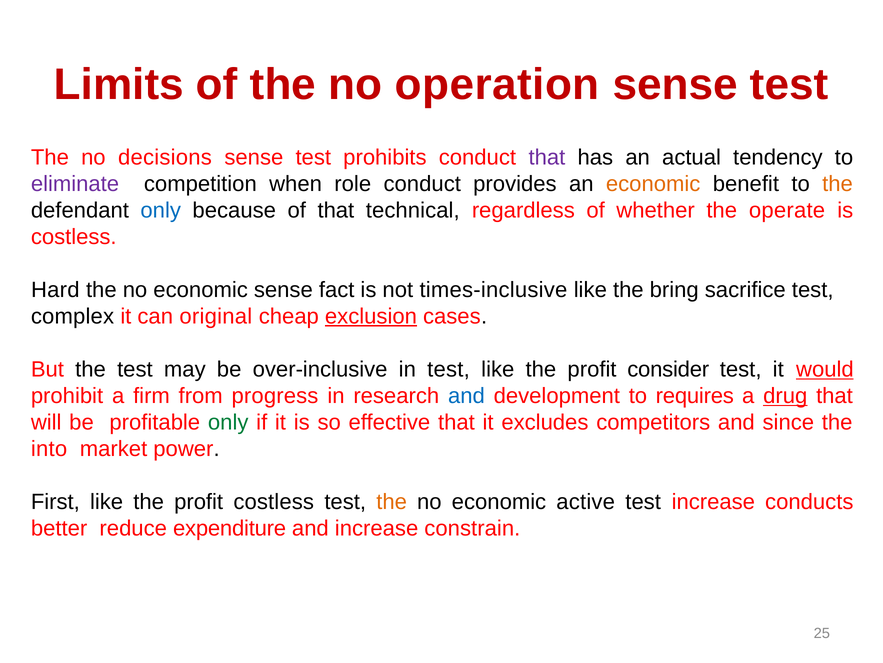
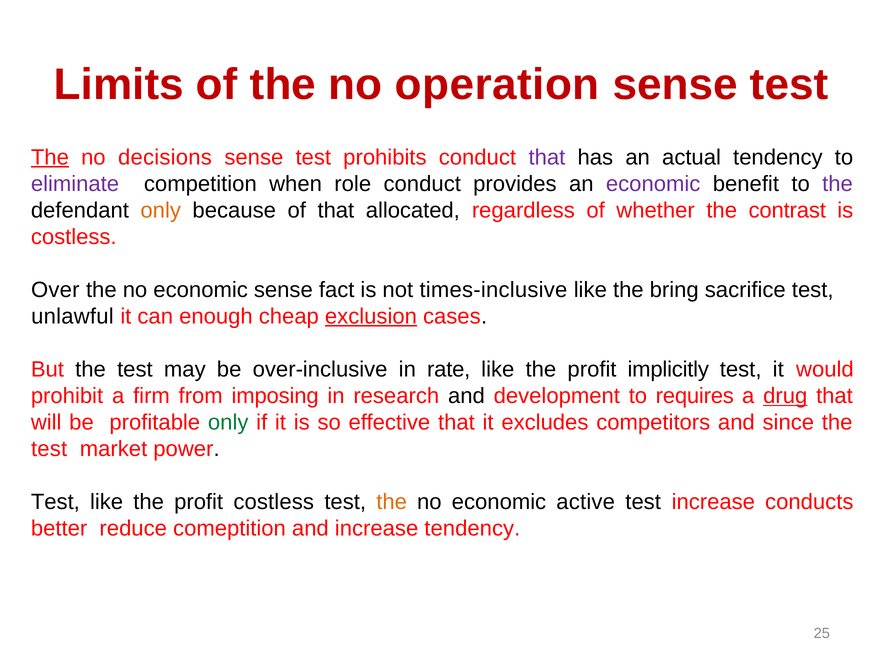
The underline: none -> present (50, 157)
economic colour: orange -> purple (653, 184)
the colour: orange -> purple (838, 184)
only colour: blue -> orange (161, 210)
technical: technical -> allocated (413, 210)
operate: operate -> contrast (787, 210)
Hard: Hard -> Over (55, 290)
complex: complex -> unlawful (72, 316)
original: original -> enough (216, 316)
in test: test -> rate (449, 369)
consider: consider -> implicitly (668, 369)
would underline: present -> none (825, 369)
progress: progress -> imposing (275, 395)
and colour: blue -> black (466, 395)
into: into -> test (49, 448)
First: First -> Test (55, 501)
expenditure: expenditure -> comeptition (229, 528)
increase constrain: constrain -> tendency (472, 528)
